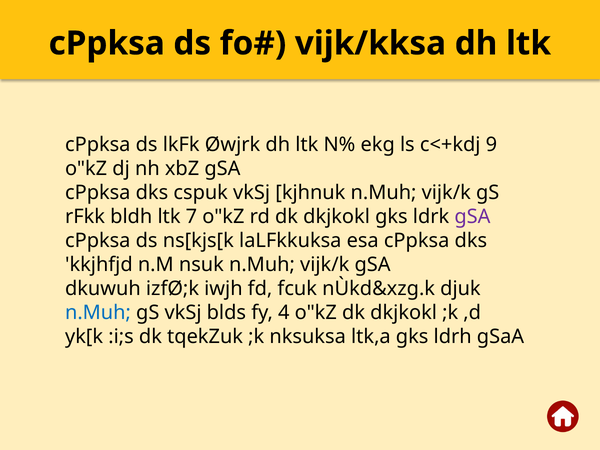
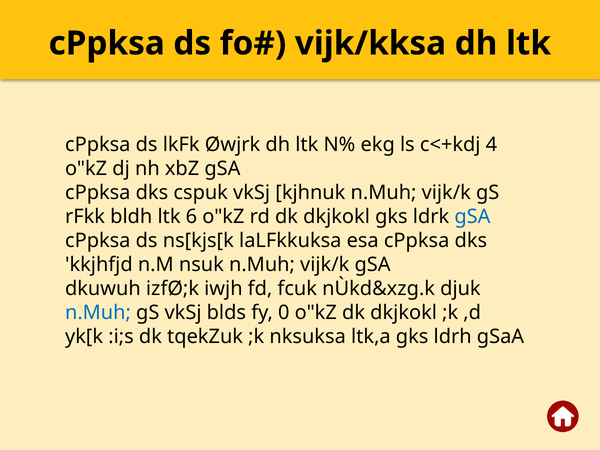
9: 9 -> 4 (491, 145)
7: 7 -> 6 (191, 217)
gSA colour: purple -> blue (472, 217)
4: 4 -> 0 (284, 313)
